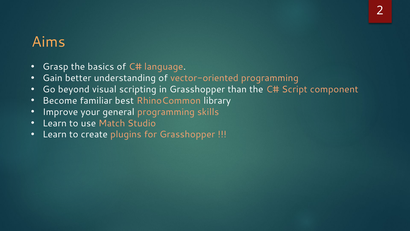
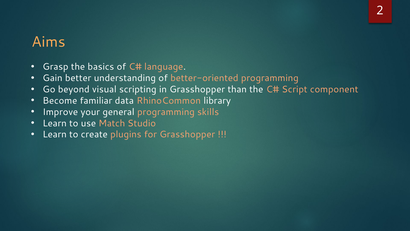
vector-oriented: vector-oriented -> better-oriented (204, 78)
best: best -> data (124, 101)
